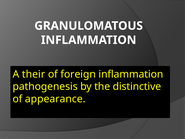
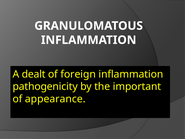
their: their -> dealt (34, 74)
pathogenesis: pathogenesis -> pathogenicity (45, 86)
distinctive: distinctive -> important (137, 86)
